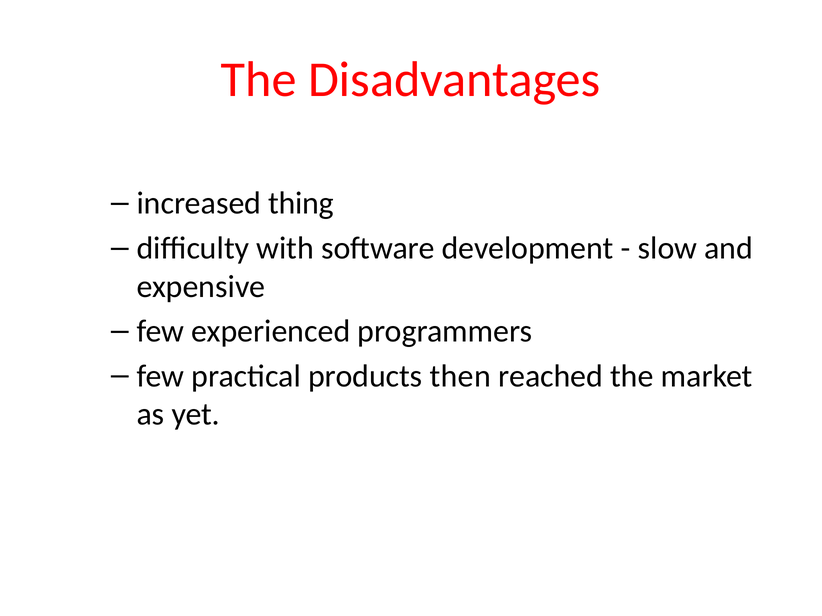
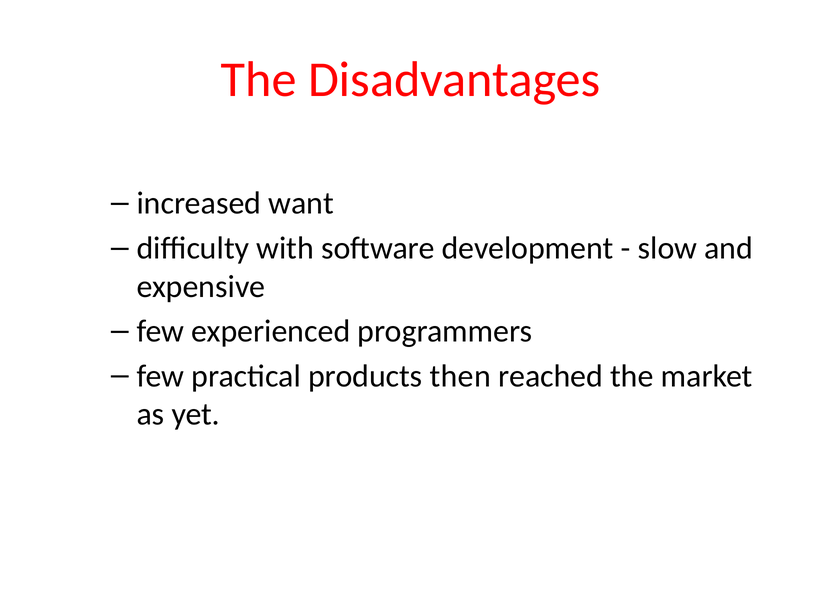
thing: thing -> want (301, 204)
